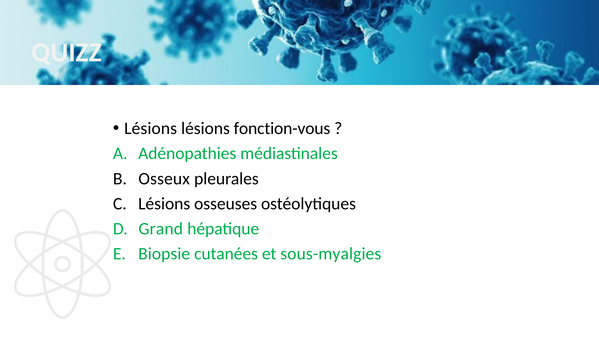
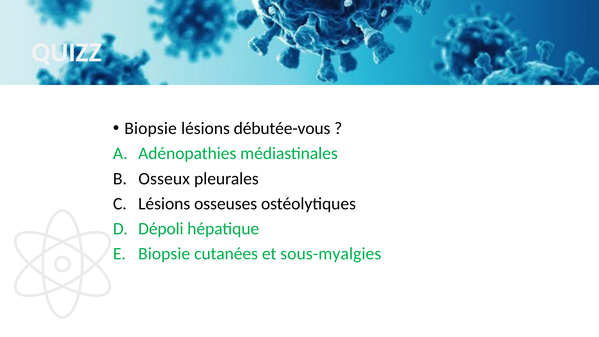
Lésions: Lésions -> Biopsie (151, 128)
fonction-vous: fonction-vous -> débutée-vous (282, 128)
Grand: Grand -> Dépoli (161, 229)
